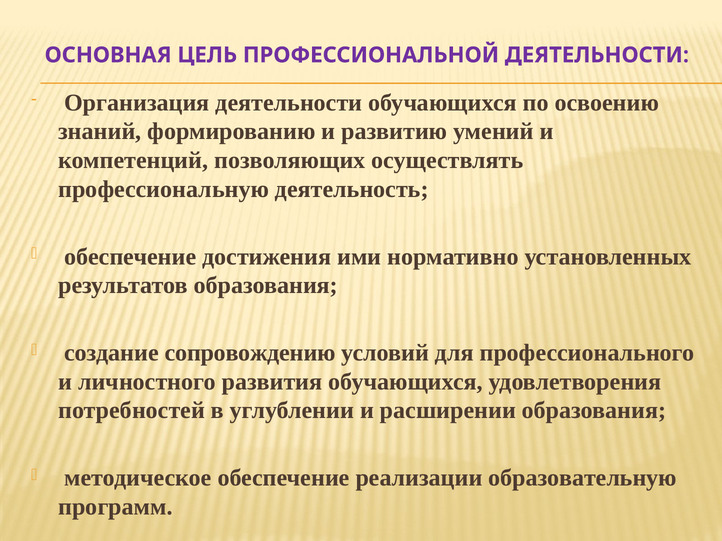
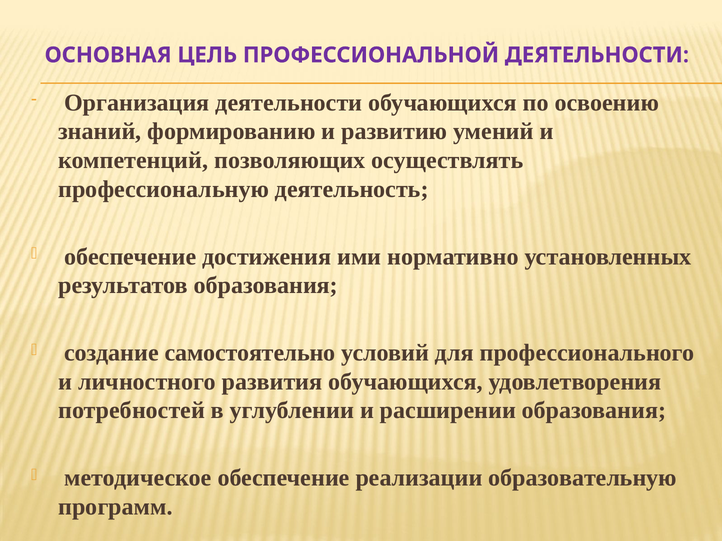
сопровождению: сопровождению -> самостоятельно (250, 353)
